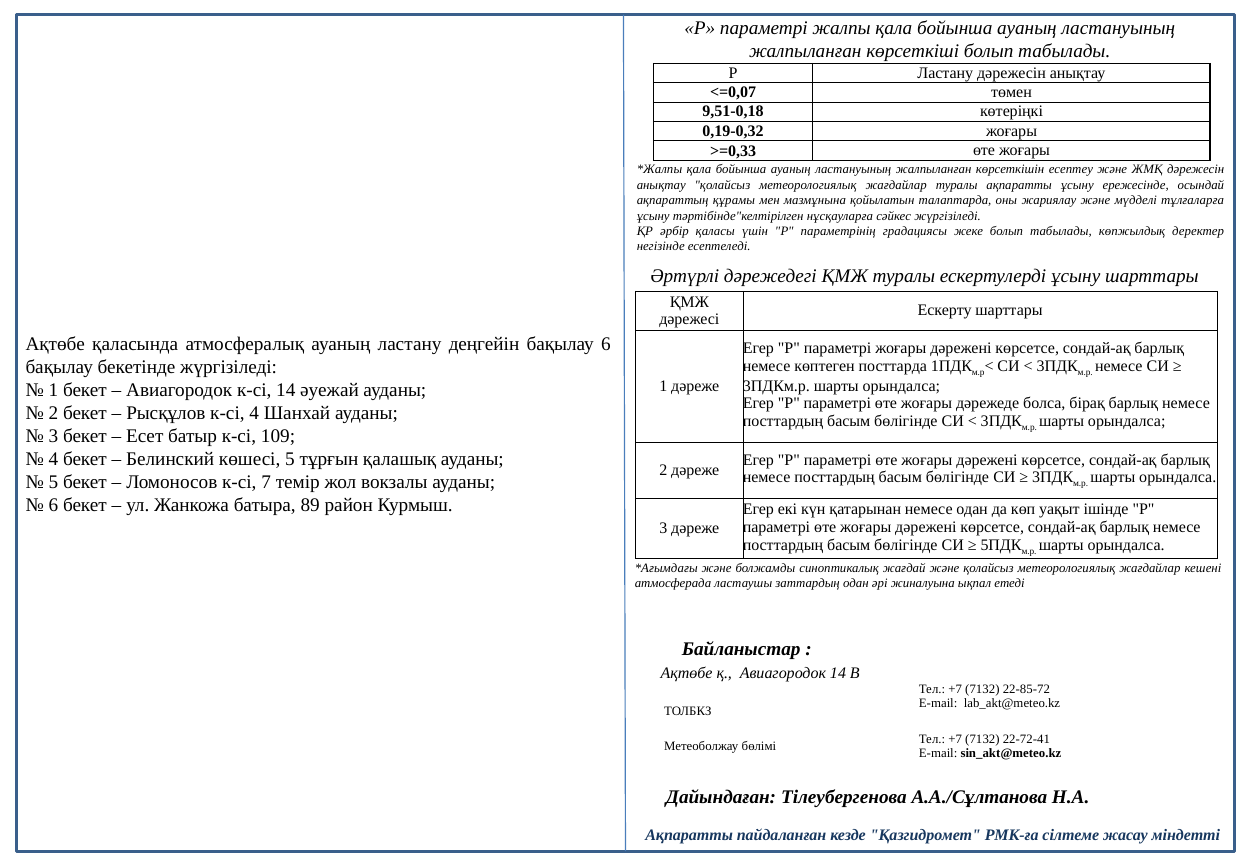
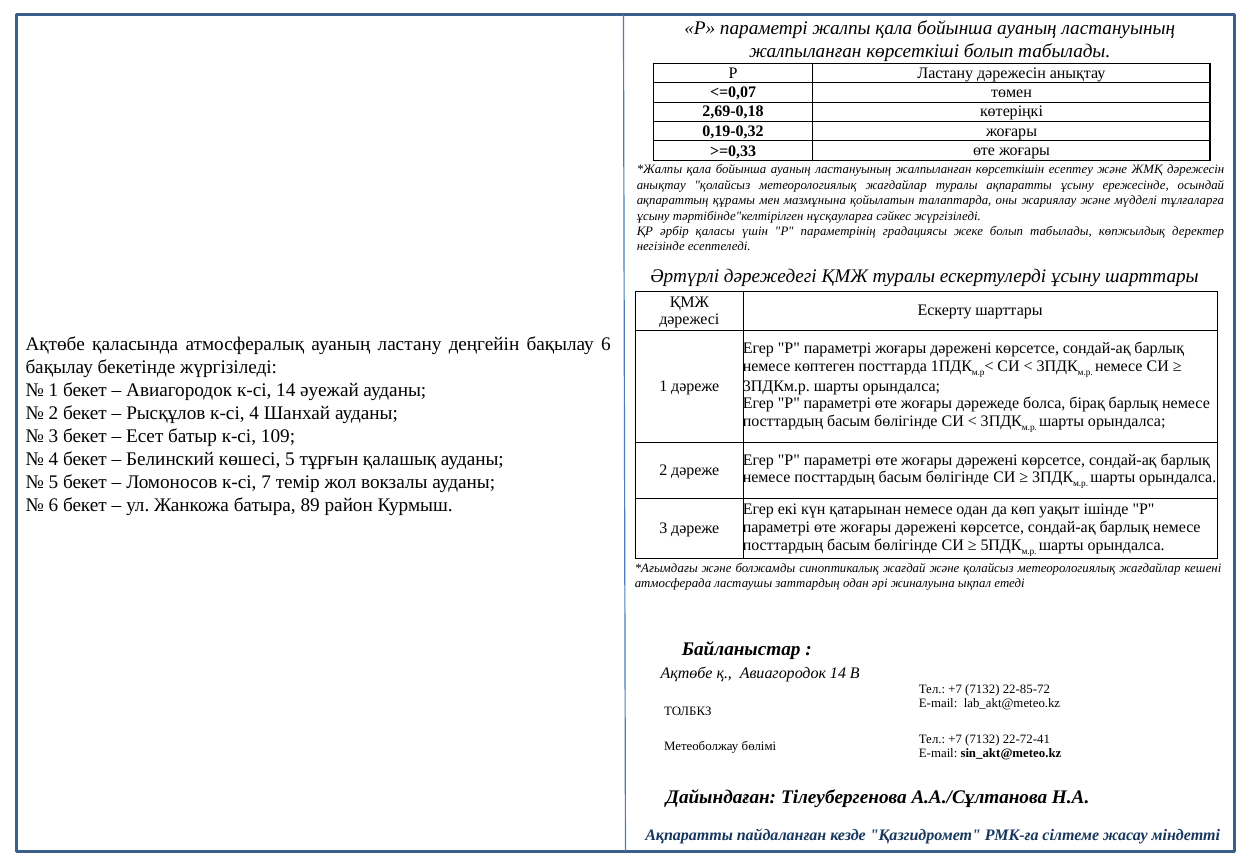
9,51-0,18: 9,51-0,18 -> 2,69-0,18 (733, 112)
